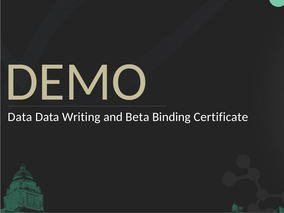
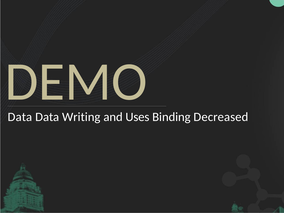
Beta: Beta -> Uses (138, 117)
Certificate: Certificate -> Decreased (221, 117)
